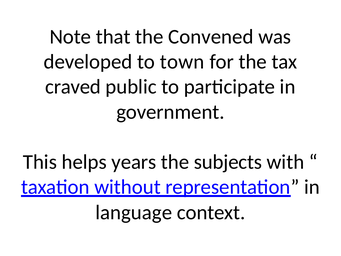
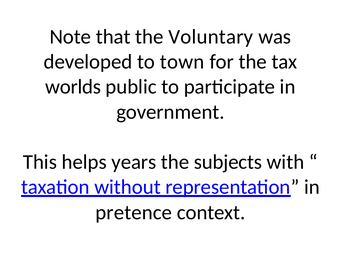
Convened: Convened -> Voluntary (211, 37)
craved: craved -> worlds (73, 87)
language: language -> pretence (134, 212)
